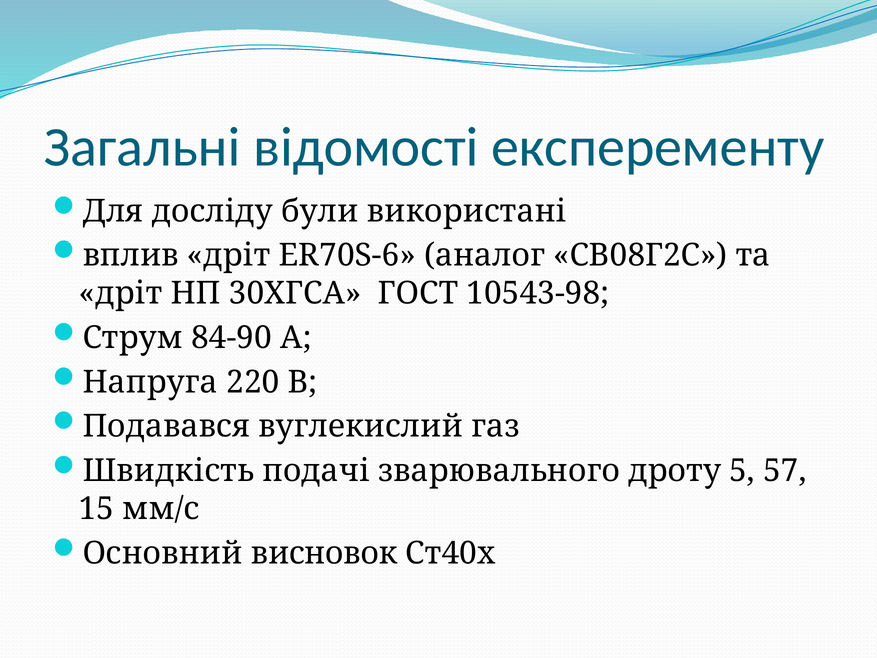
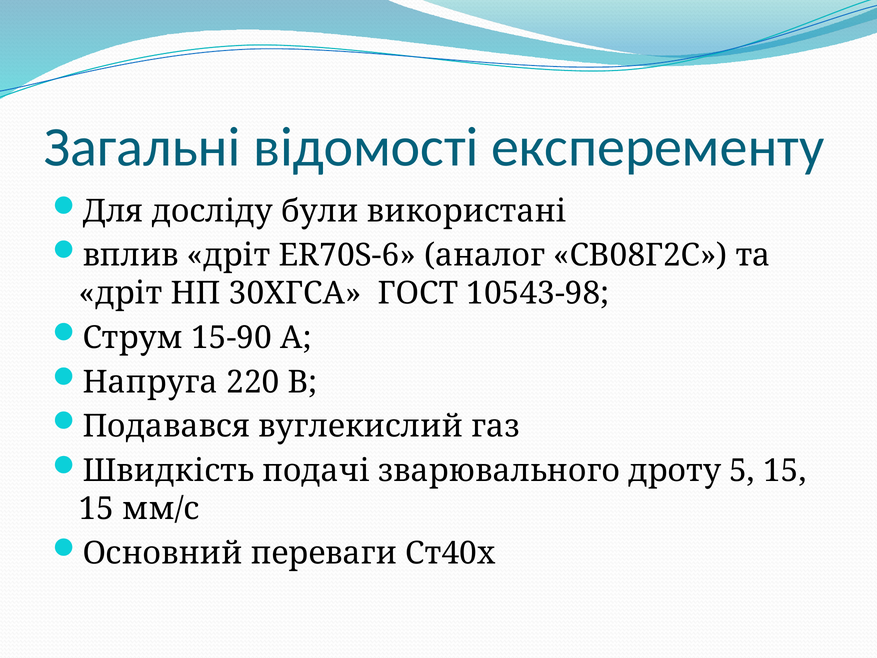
84-90: 84-90 -> 15-90 (232, 338)
5 57: 57 -> 15 (785, 471)
висновок: висновок -> переваги (324, 553)
